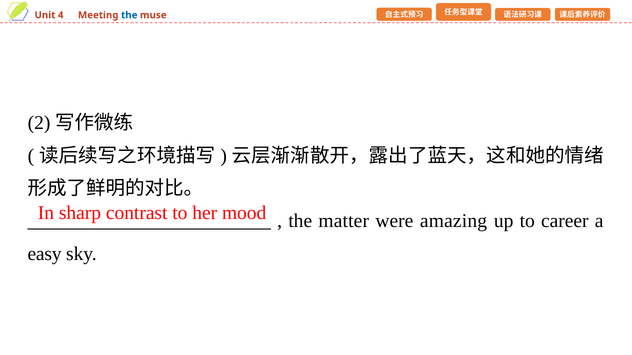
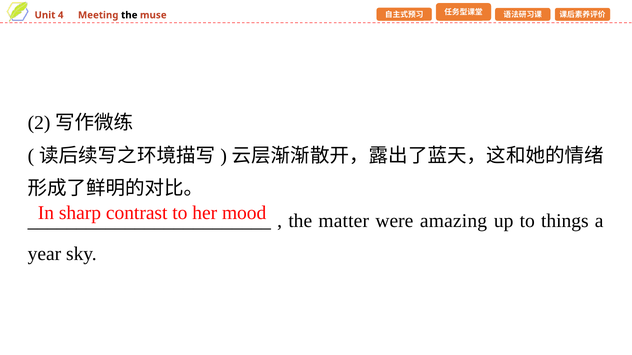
the colour: blue -> black (129, 15)
career: career -> things (565, 221)
easy: easy -> year (44, 254)
